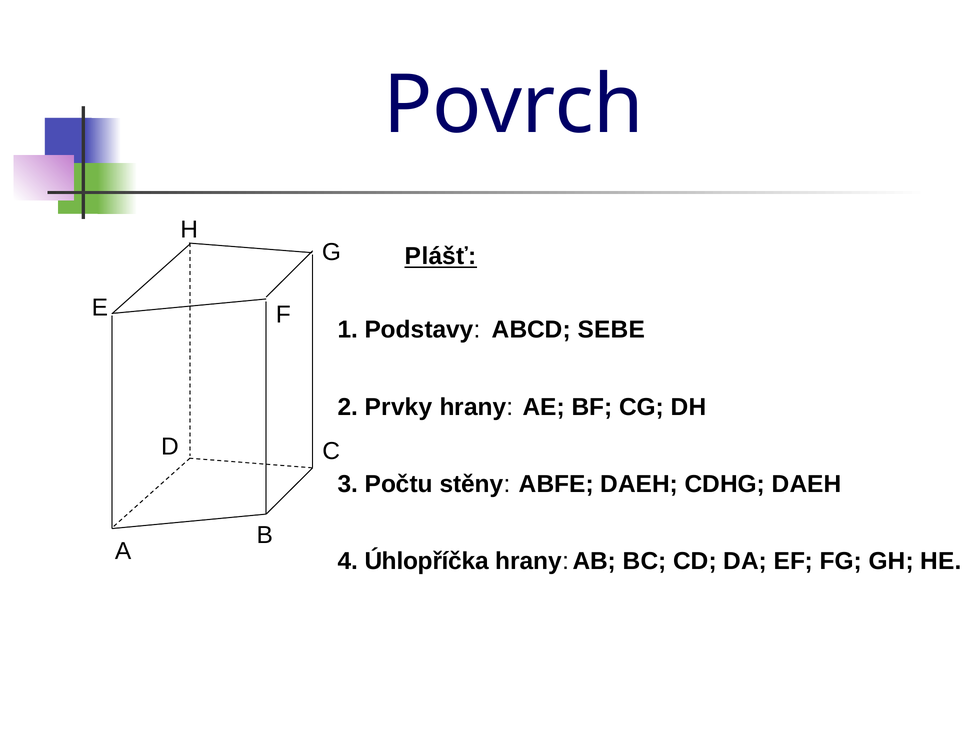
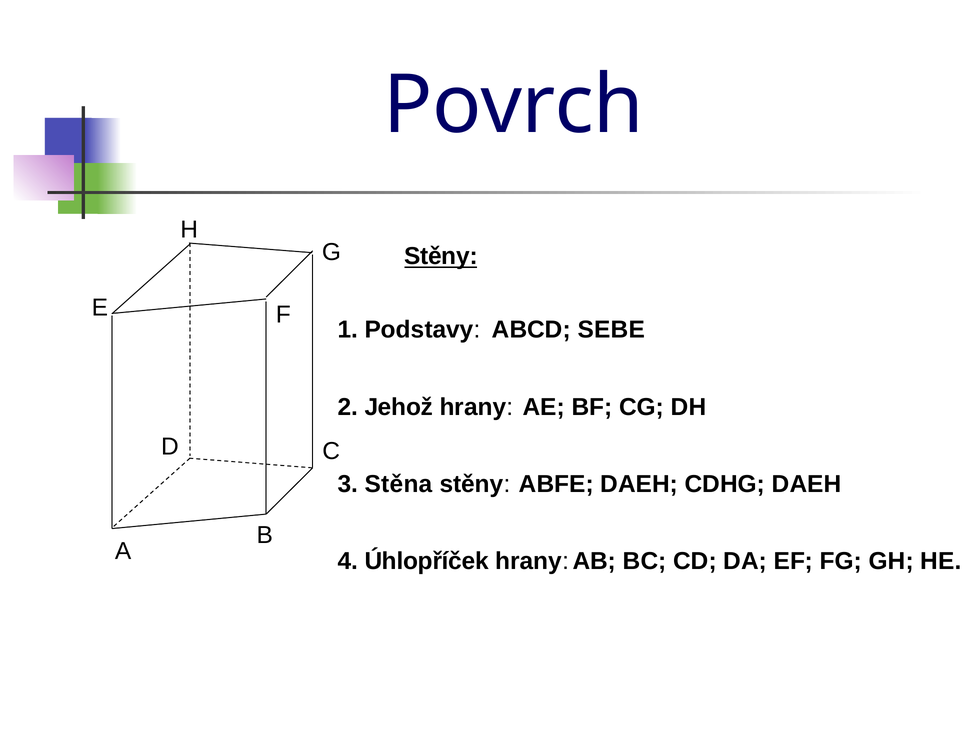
Plášť: Plášť -> Stěny (441, 256)
Prvky: Prvky -> Jehož (399, 407)
Počtu: Počtu -> Stěna (399, 484)
Úhlopříčka: Úhlopříčka -> Úhlopříček (427, 561)
